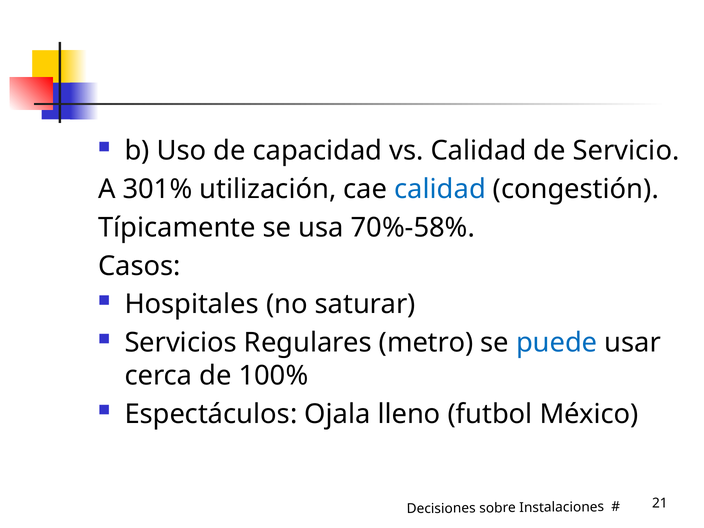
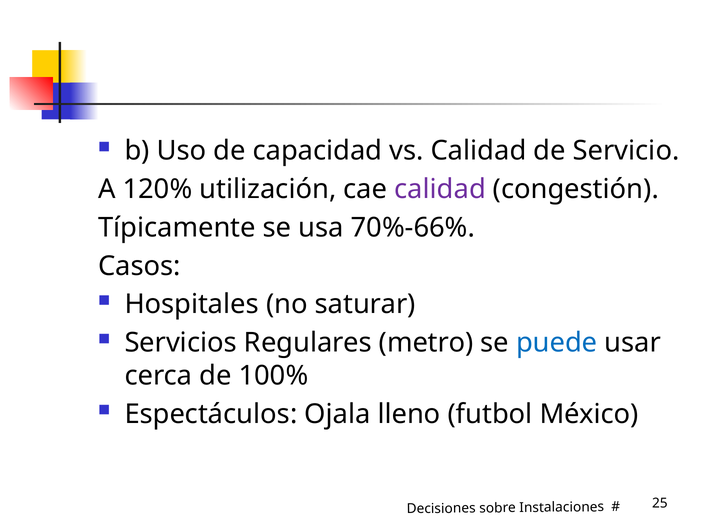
301%: 301% -> 120% (157, 189)
calidad colour: blue -> purple (440, 189)
70%-58%: 70%-58% -> 70%-66% (413, 228)
21: 21 -> 25 (660, 503)
